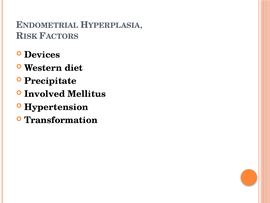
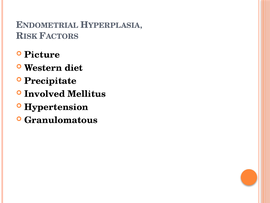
Devices: Devices -> Picture (42, 55)
Transformation: Transformation -> Granulomatous (61, 120)
